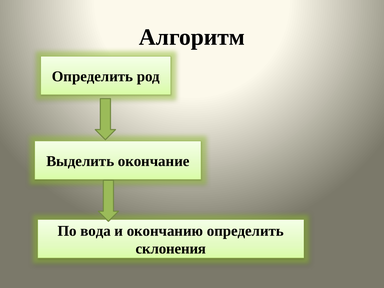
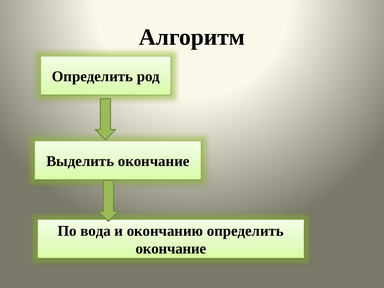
склонения: склонения -> окончание (171, 249)
